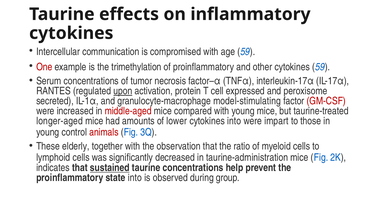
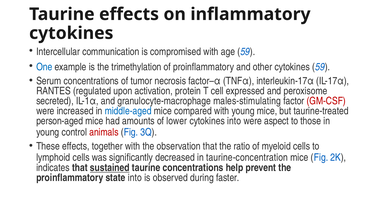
One colour: red -> blue (44, 67)
upon underline: present -> none (123, 91)
model-stimulating: model-stimulating -> males-stimulating (247, 101)
middle-aged colour: red -> blue (128, 111)
longer-aged: longer-aged -> person-aged (60, 121)
impart: impart -> aspect (276, 121)
These elderly: elderly -> effects (76, 146)
taurine-administration: taurine-administration -> taurine-concentration (247, 157)
group: group -> faster (228, 178)
